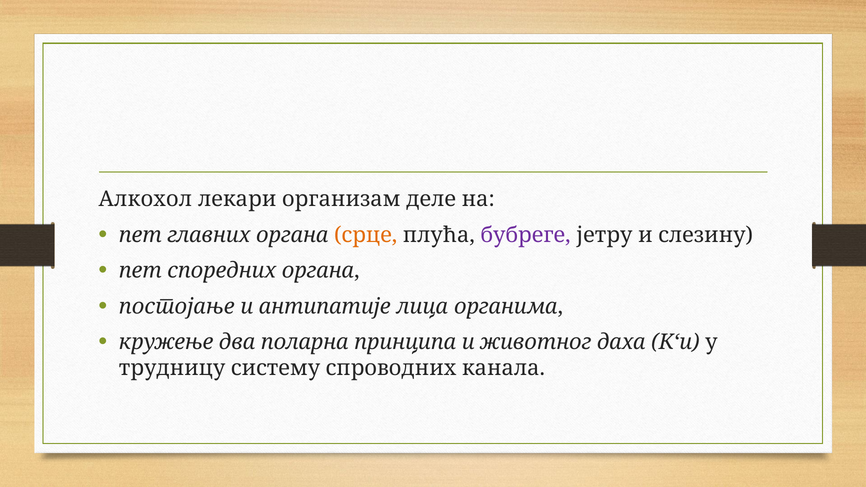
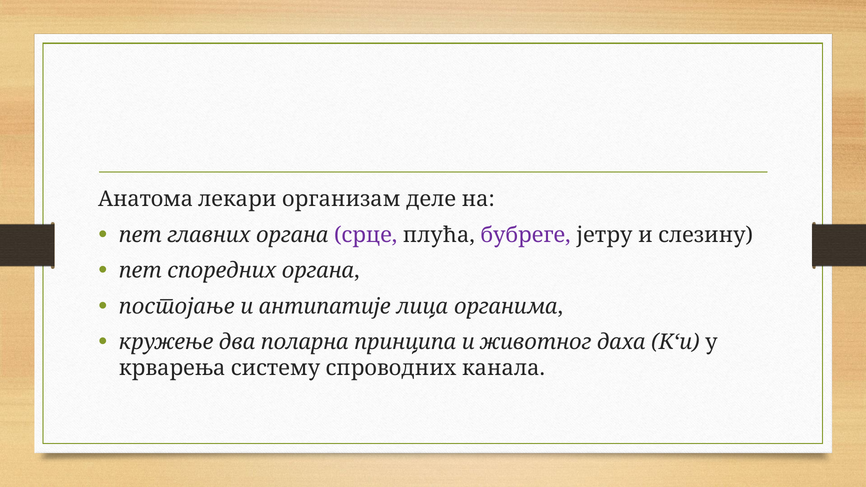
Алкохол: Алкохол -> Анатома (146, 199)
срце colour: orange -> purple (366, 235)
трудницу: трудницу -> крварења (172, 368)
